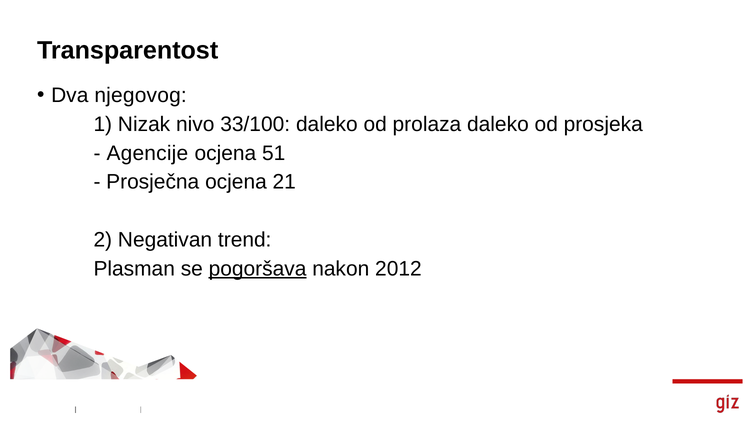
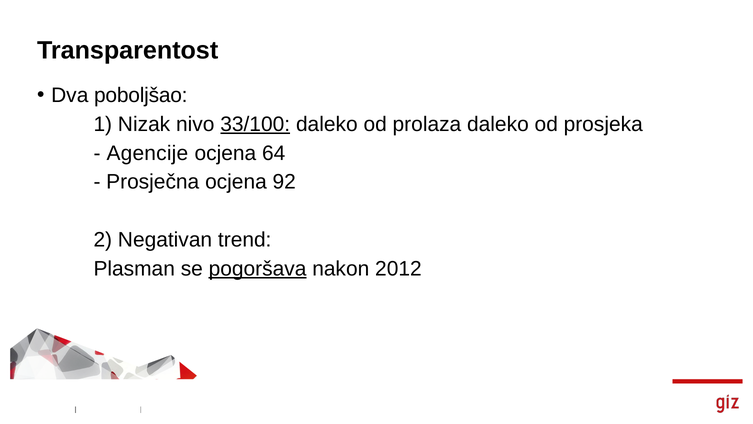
njegovog: njegovog -> poboljšao (141, 95)
33/100 underline: none -> present (255, 124)
51: 51 -> 64 (274, 153)
21: 21 -> 92 (284, 182)
